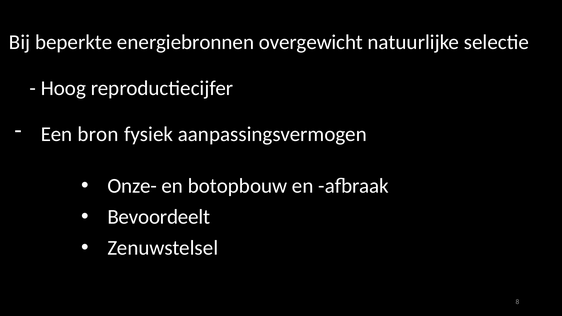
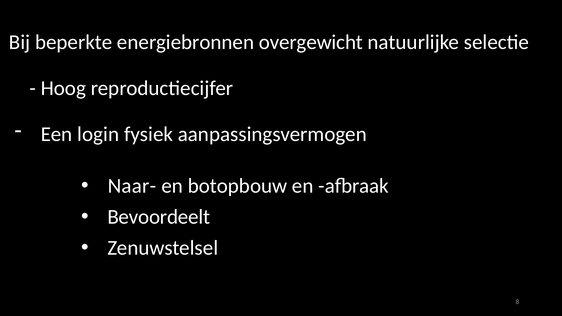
bron: bron -> login (98, 134)
Onze-: Onze- -> Naar- (132, 186)
